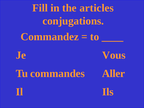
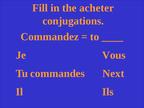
articles: articles -> acheter (97, 8)
Aller: Aller -> Next (113, 73)
